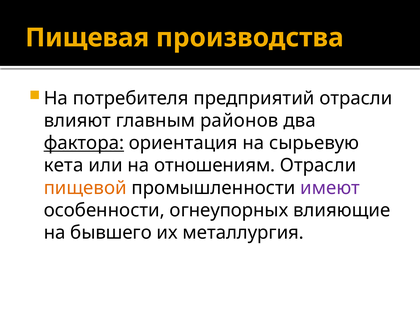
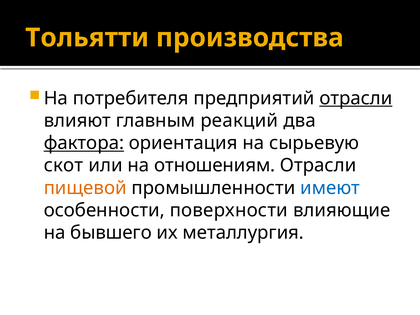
Пищевая: Пищевая -> Тольятти (87, 38)
отрасли underline: none -> present (356, 98)
районов: районов -> реакций (239, 121)
кета: кета -> скот (64, 165)
имеют colour: purple -> blue (330, 188)
огнеупорных: огнеупорных -> поверхности (229, 210)
